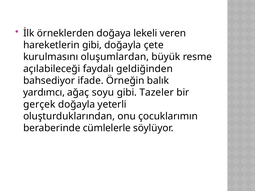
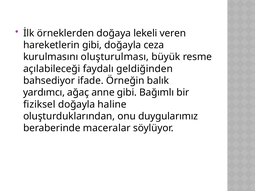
çete: çete -> ceza (154, 45)
oluşumlardan: oluşumlardan -> oluşturulması (115, 57)
soyu: soyu -> anne (103, 93)
Tazeler: Tazeler -> Bağımlı (157, 93)
gerçek: gerçek -> fiziksel (39, 104)
yeterli: yeterli -> haline (112, 104)
çocuklarımın: çocuklarımın -> duygularımız (168, 116)
cümlelerle: cümlelerle -> maceralar (107, 128)
